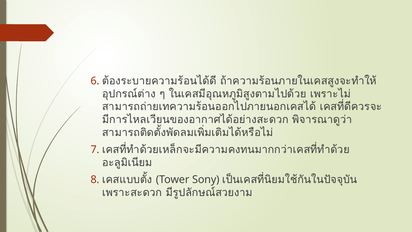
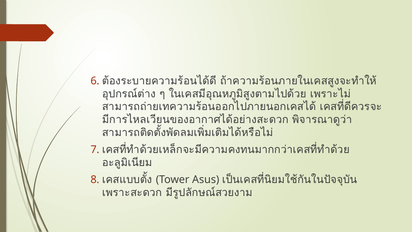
Sony: Sony -> Asus (206, 180)
